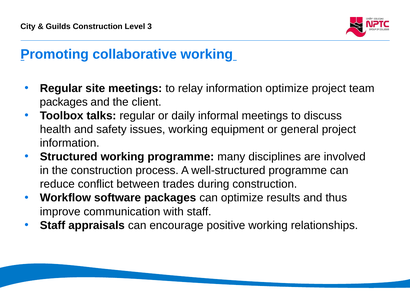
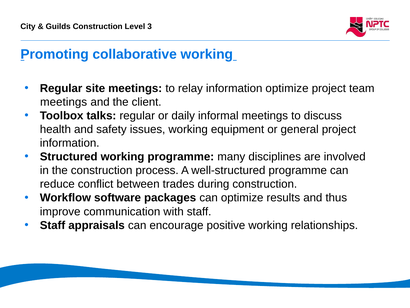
packages: packages -> meetings (64, 102)
